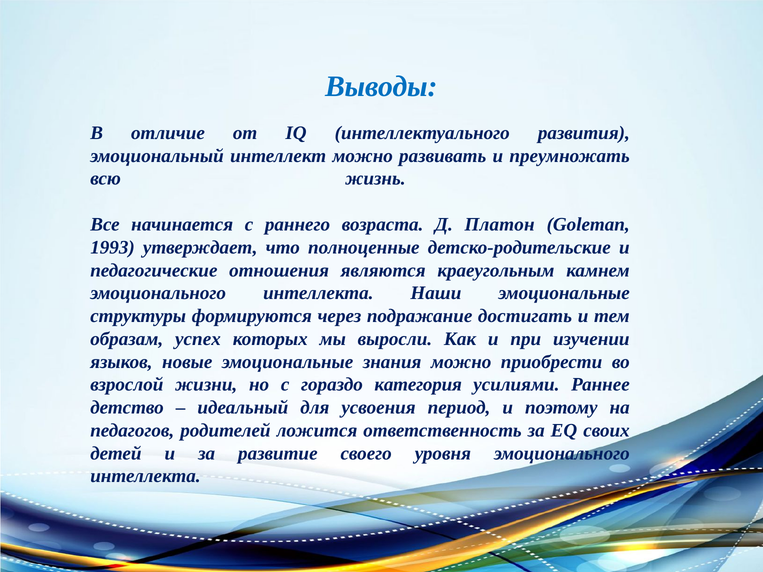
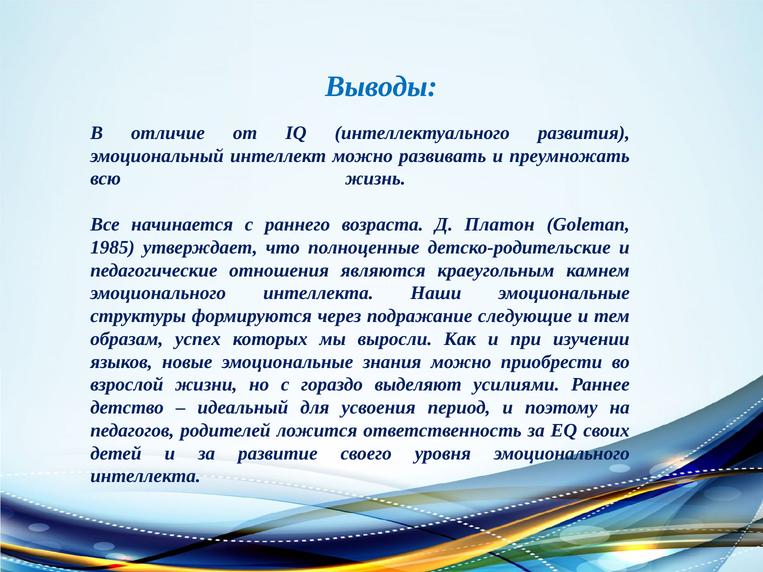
1993: 1993 -> 1985 (113, 247)
достигать: достигать -> следующие (525, 316)
категория: категория -> выделяют (418, 385)
